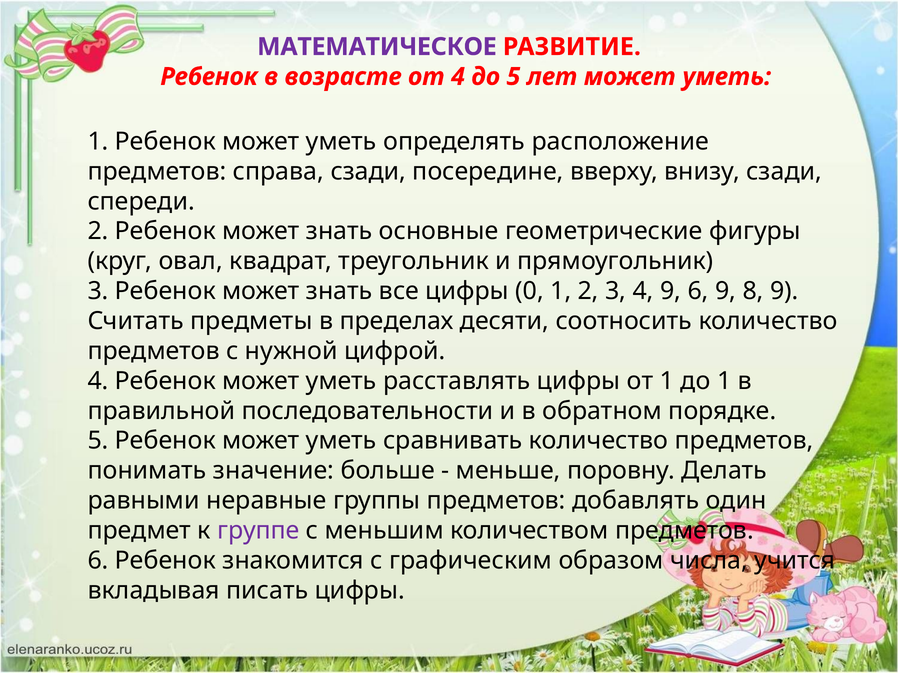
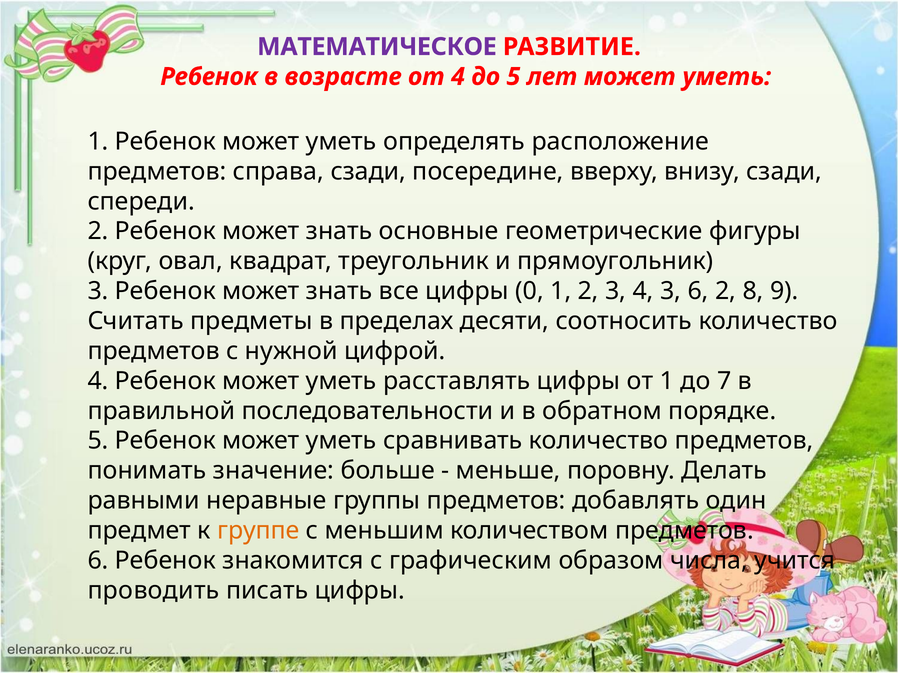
4 9: 9 -> 3 (671, 291)
6 9: 9 -> 2 (726, 291)
до 1: 1 -> 7 (724, 381)
группе colour: purple -> orange (258, 531)
вкладывая: вкладывая -> проводить (154, 591)
